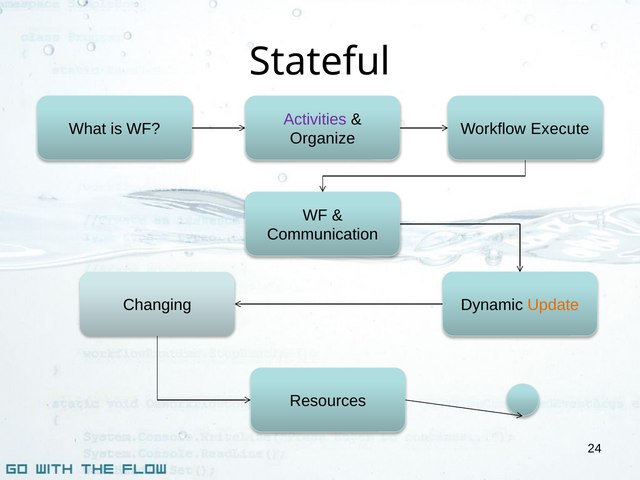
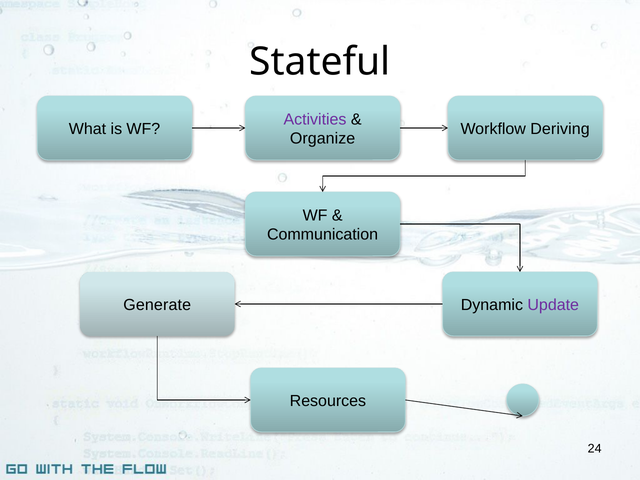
Execute: Execute -> Deriving (560, 129)
Changing: Changing -> Generate (157, 305)
Update colour: orange -> purple (553, 305)
